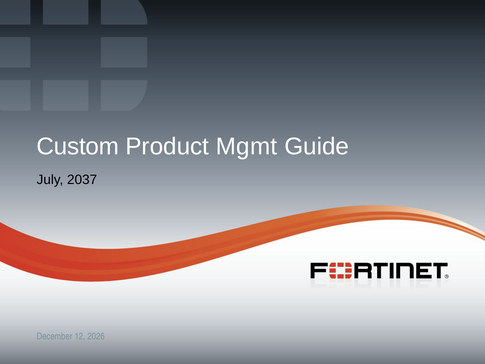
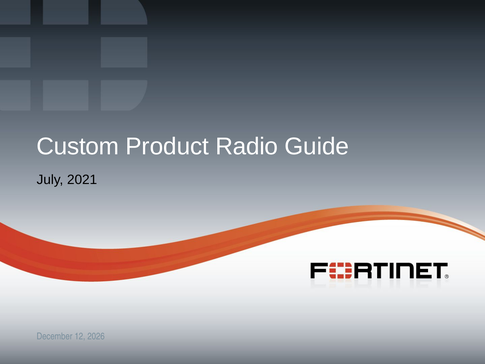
Mgmt: Mgmt -> Radio (247, 146)
2037: 2037 -> 2021 (82, 180)
